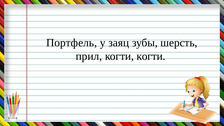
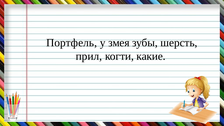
заяц: заяц -> змея (119, 43)
когти когти: когти -> какие (151, 56)
